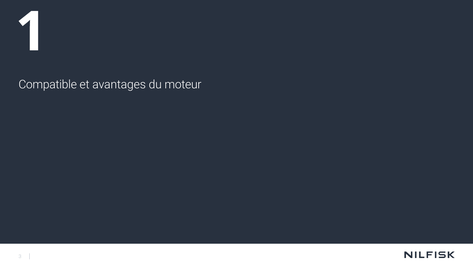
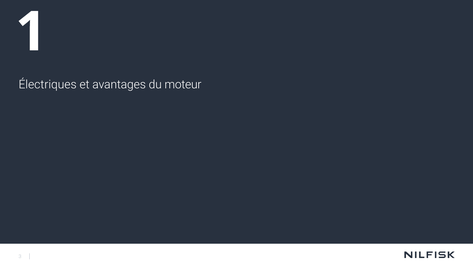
Compatible: Compatible -> Électriques (48, 85)
